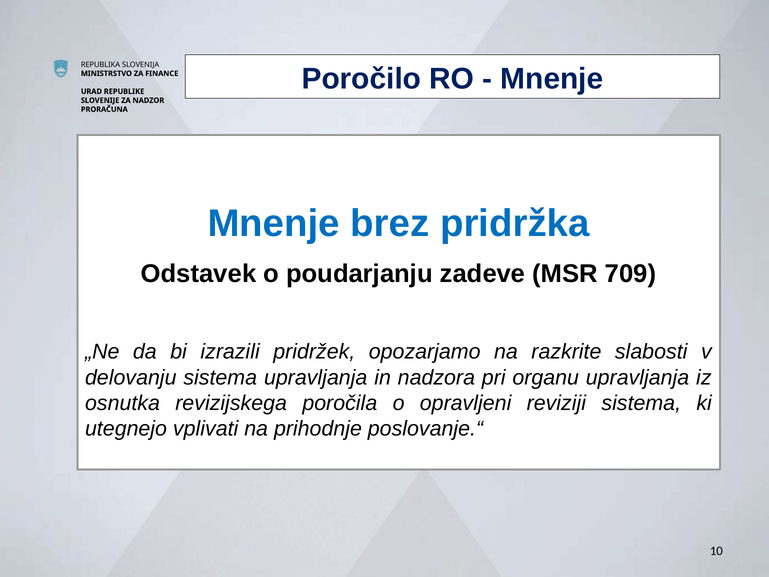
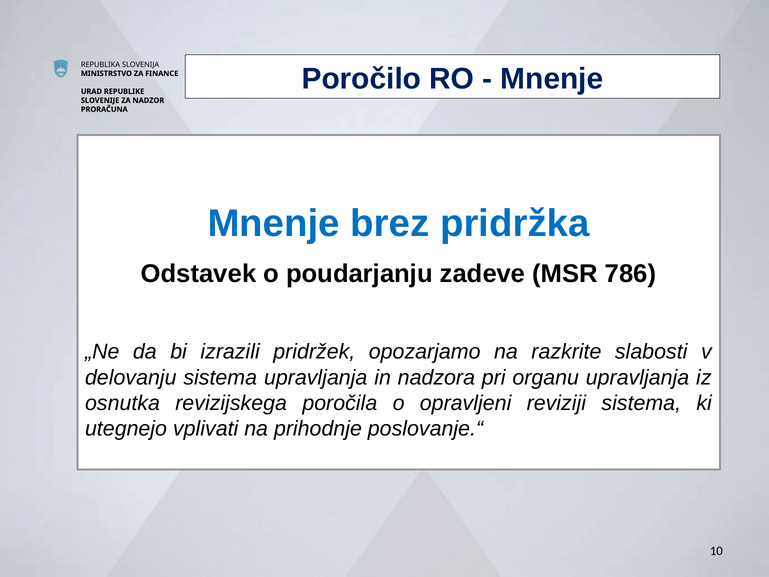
709: 709 -> 786 (631, 274)
